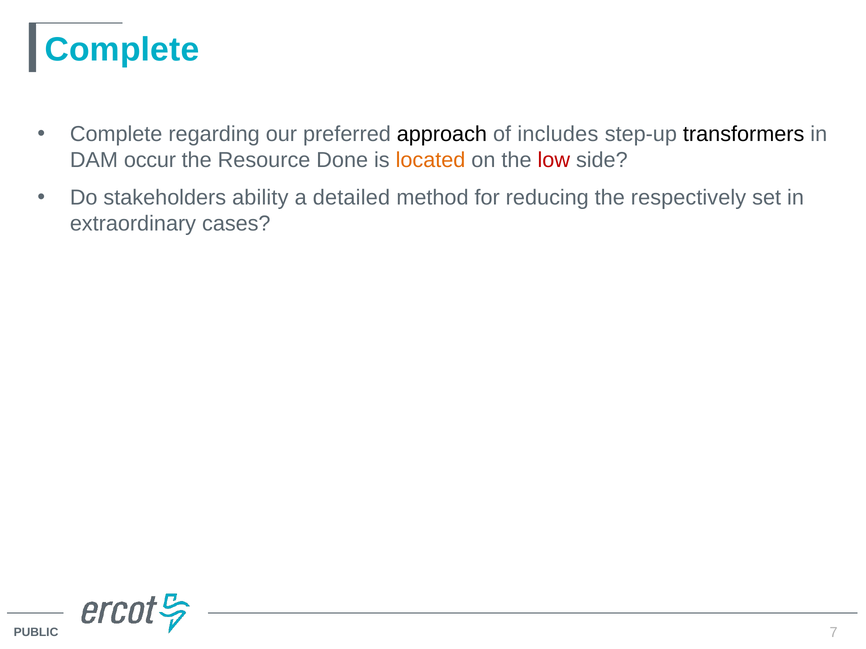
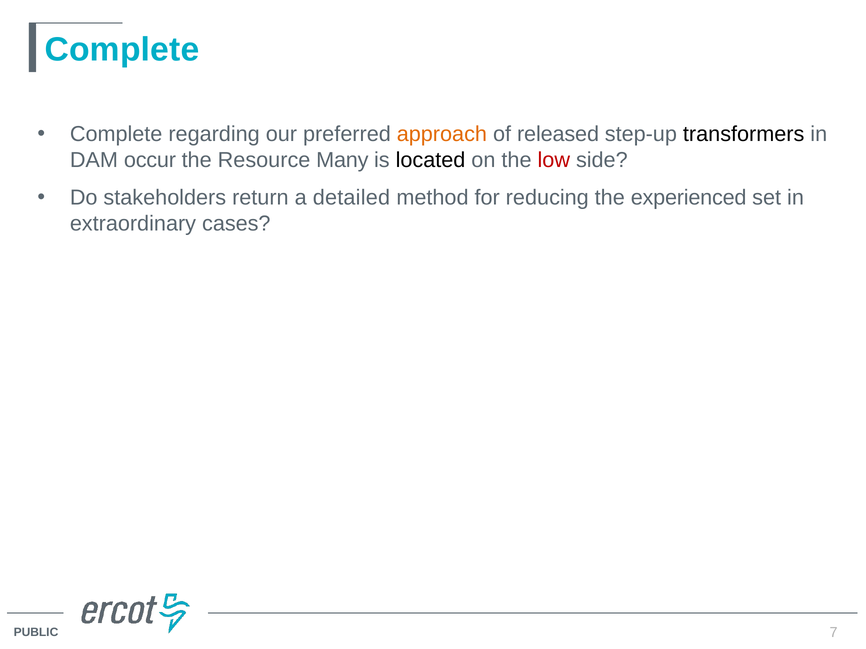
approach colour: black -> orange (442, 134)
includes: includes -> released (558, 134)
Done: Done -> Many (342, 160)
located colour: orange -> black (431, 160)
ability: ability -> return (260, 198)
respectively: respectively -> experienced (689, 198)
